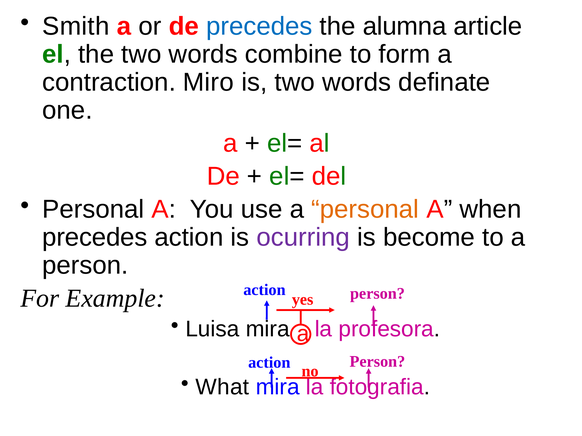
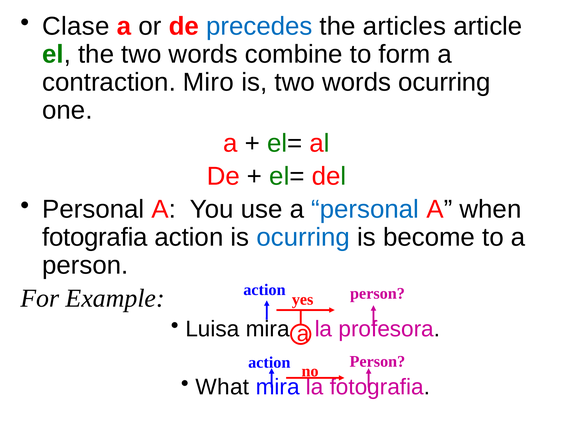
Smith: Smith -> Clase (76, 26)
alumna: alumna -> articles (404, 26)
words definate: definate -> ocurring (444, 82)
personal colour: orange -> blue (365, 210)
precedes: precedes -> fotografia (95, 238)
ocurring colour: purple -> blue (303, 238)
